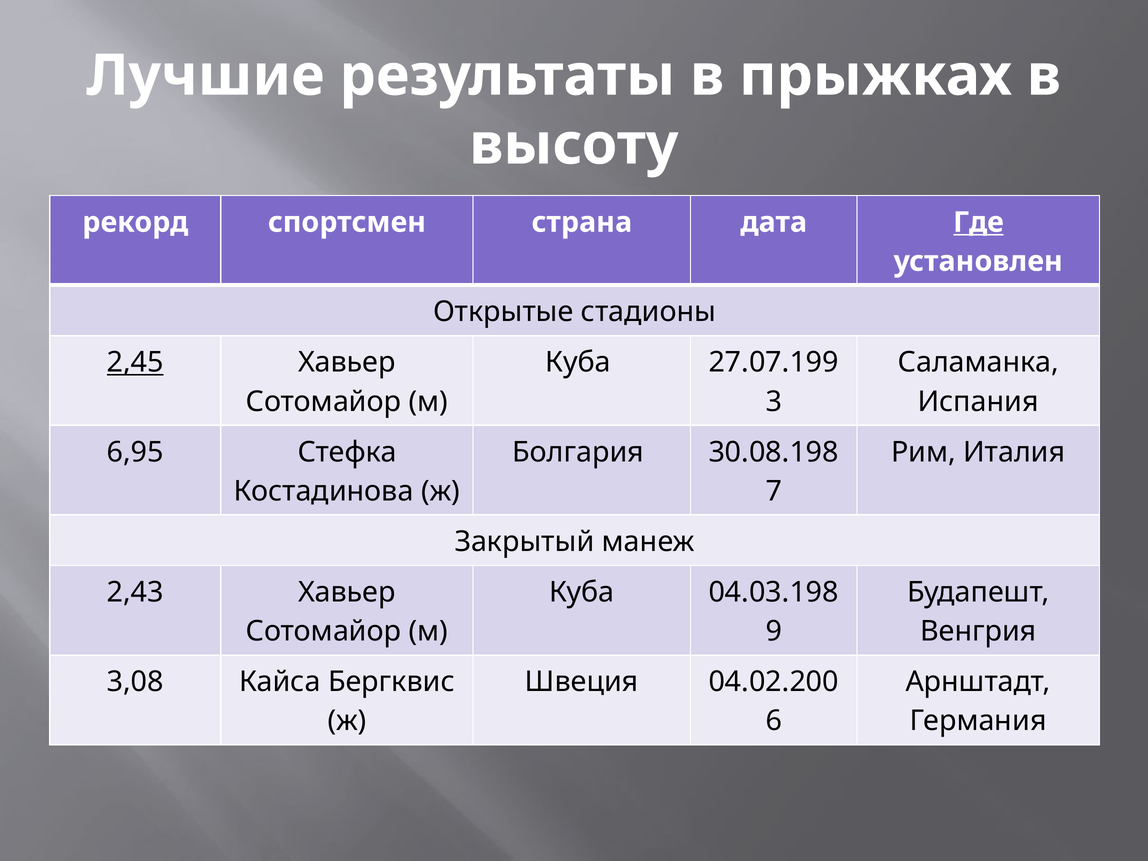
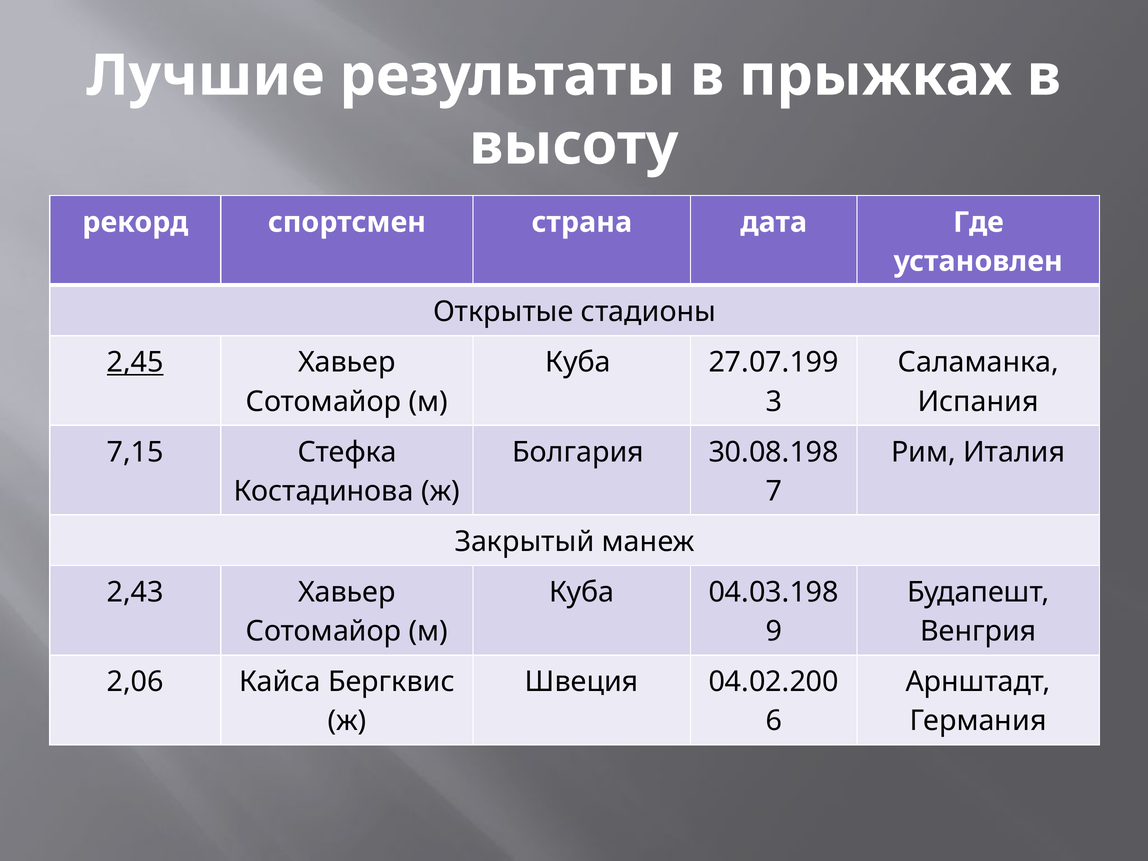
Где underline: present -> none (978, 222)
6,95: 6,95 -> 7,15 (135, 452)
3,08: 3,08 -> 2,06 (135, 682)
